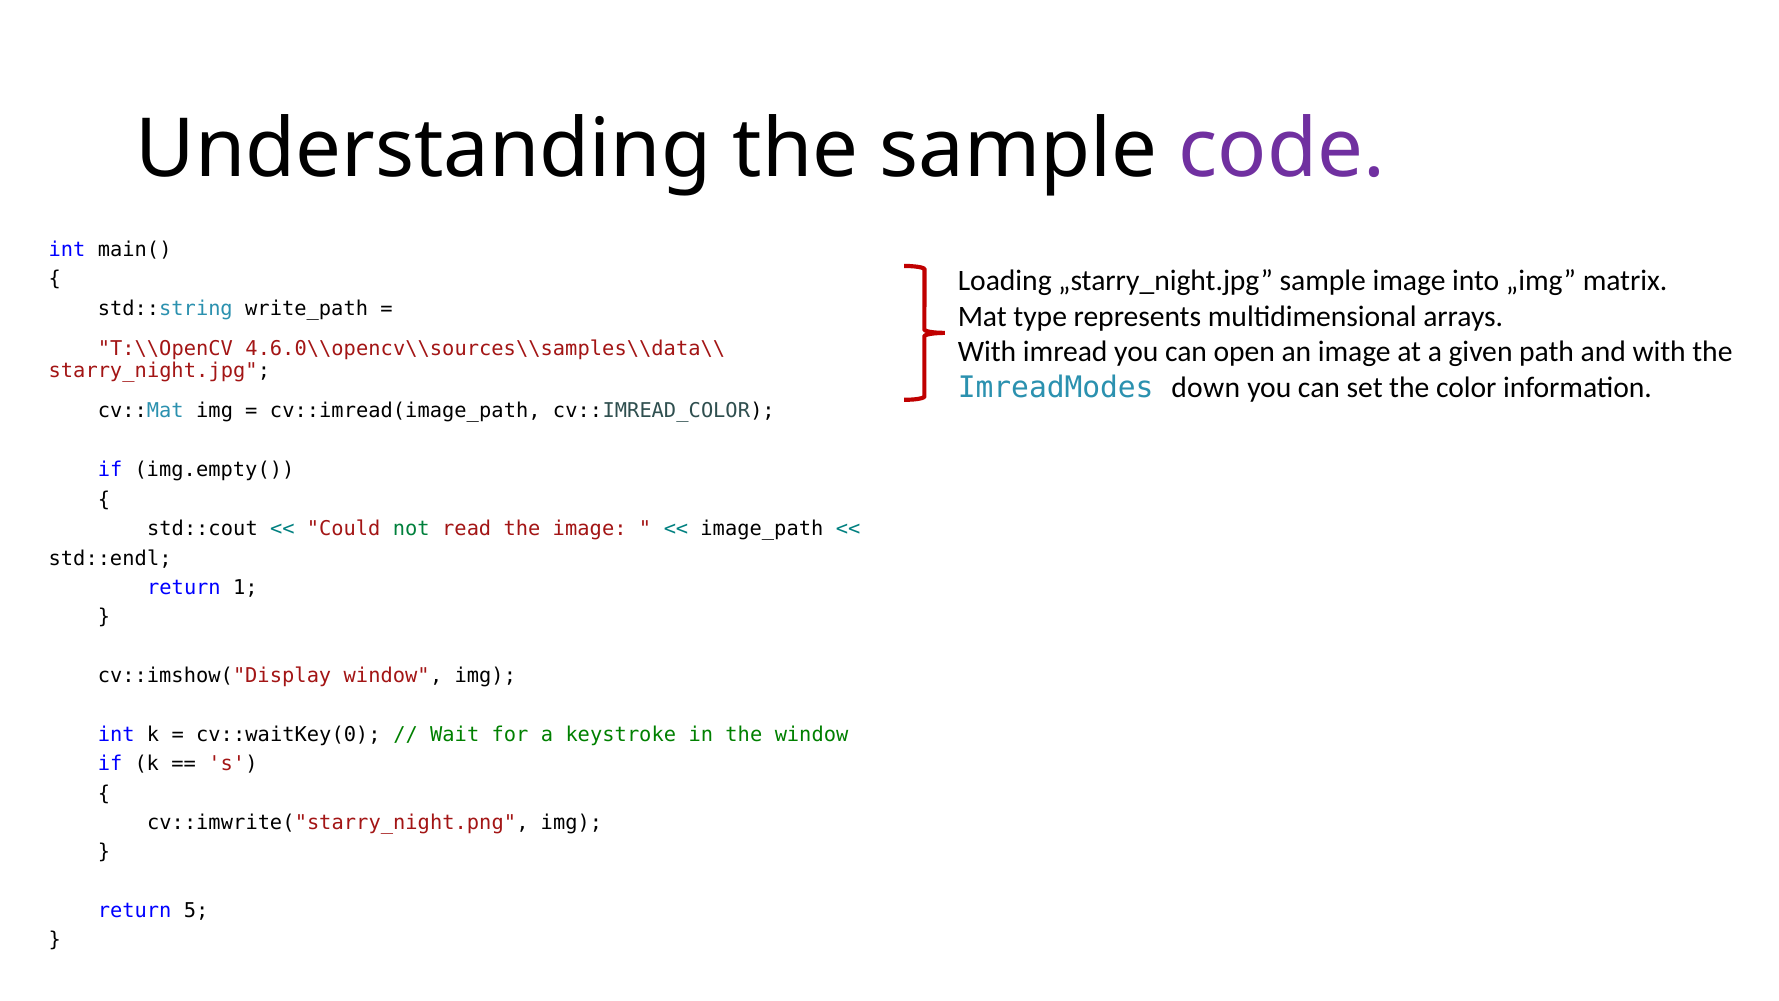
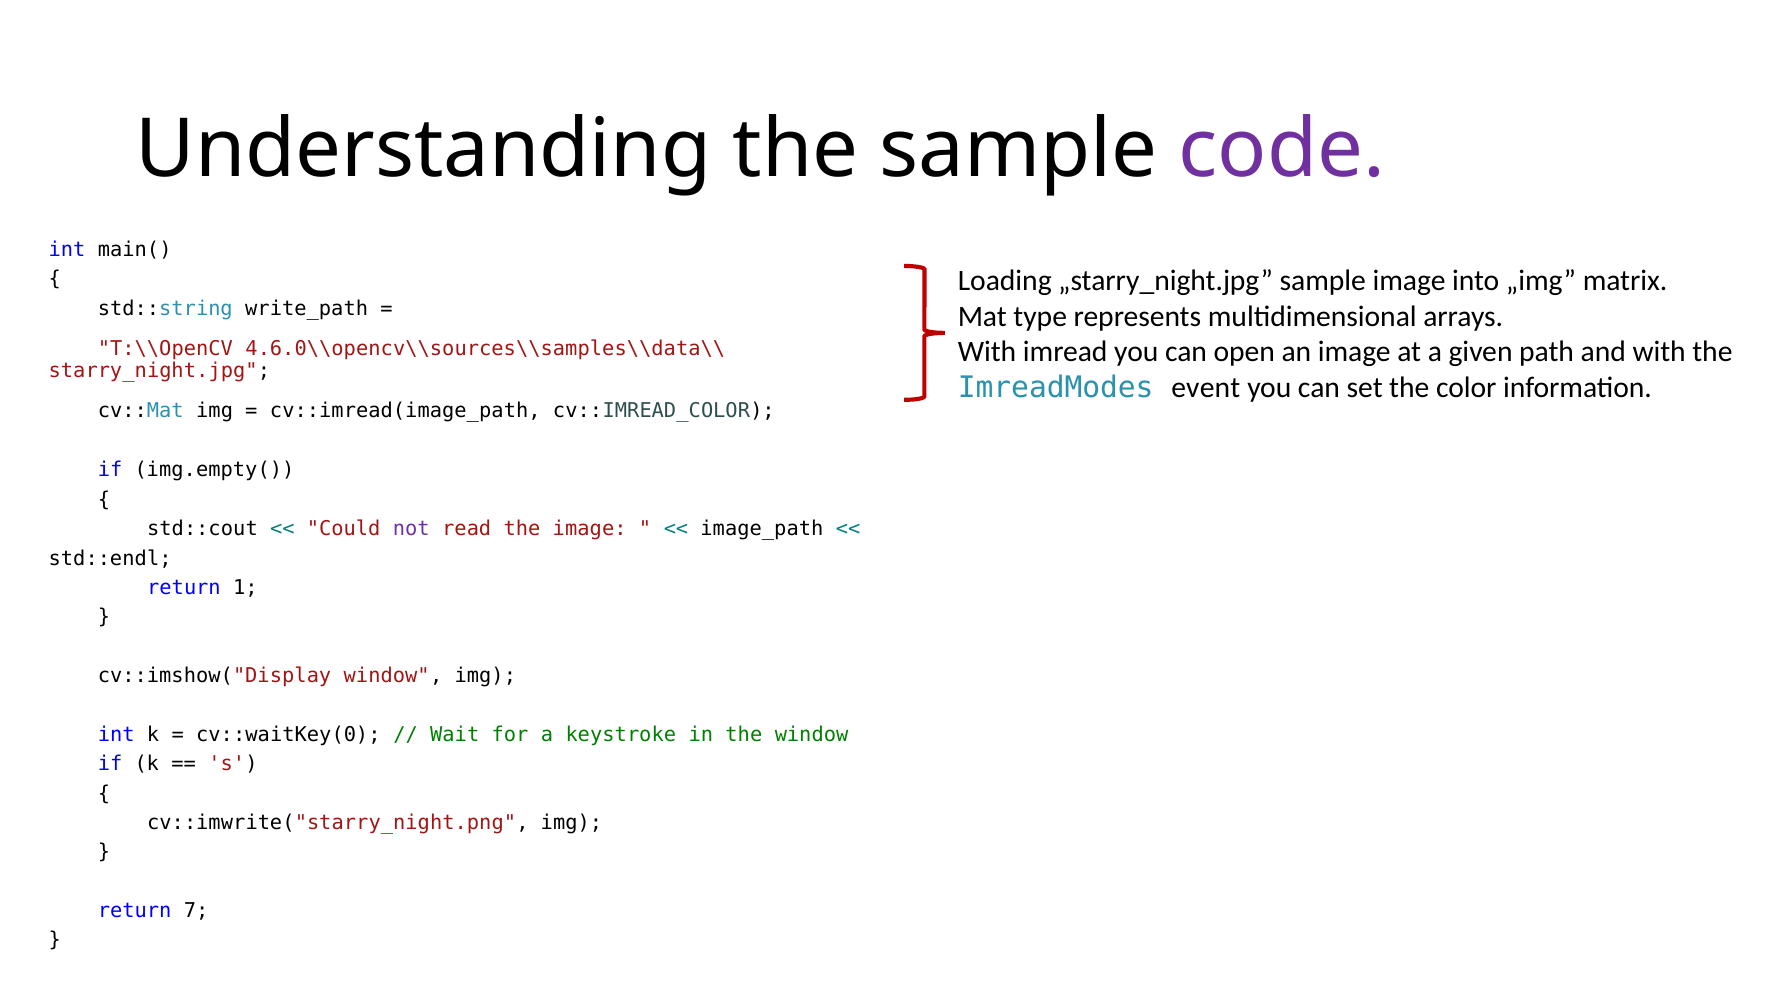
down: down -> event (1206, 387)
not colour: green -> purple (411, 529)
5: 5 -> 7 (196, 911)
